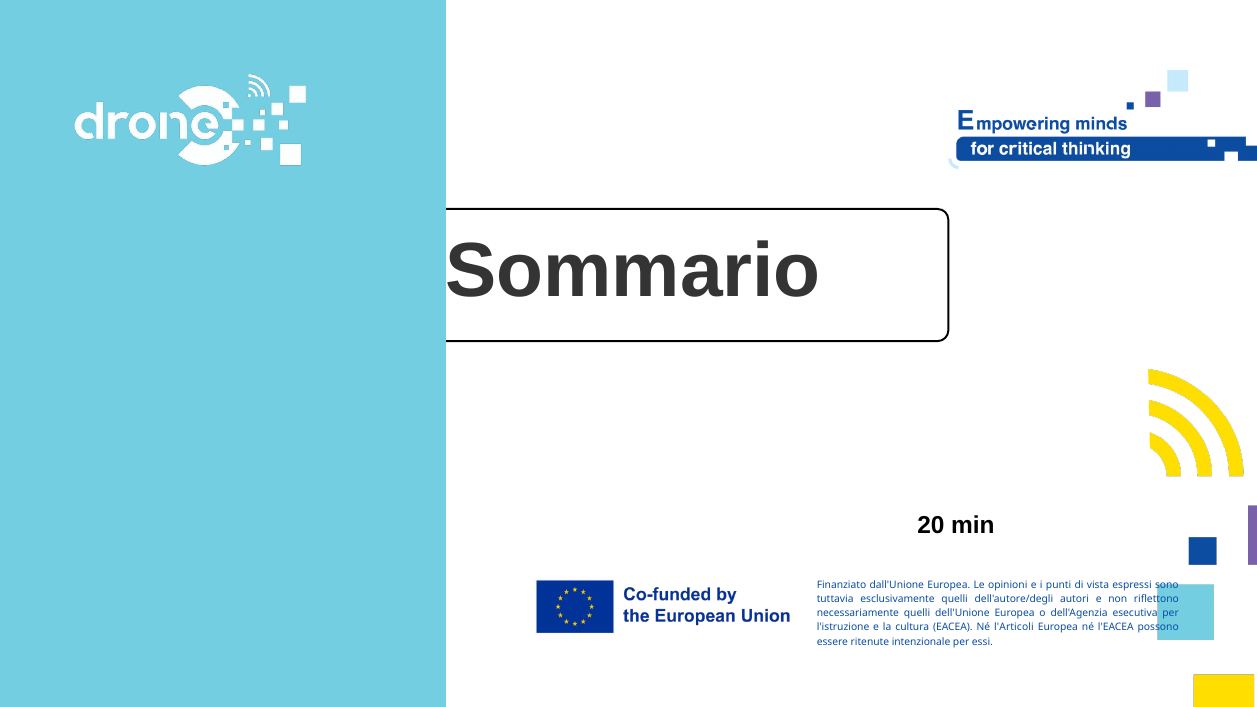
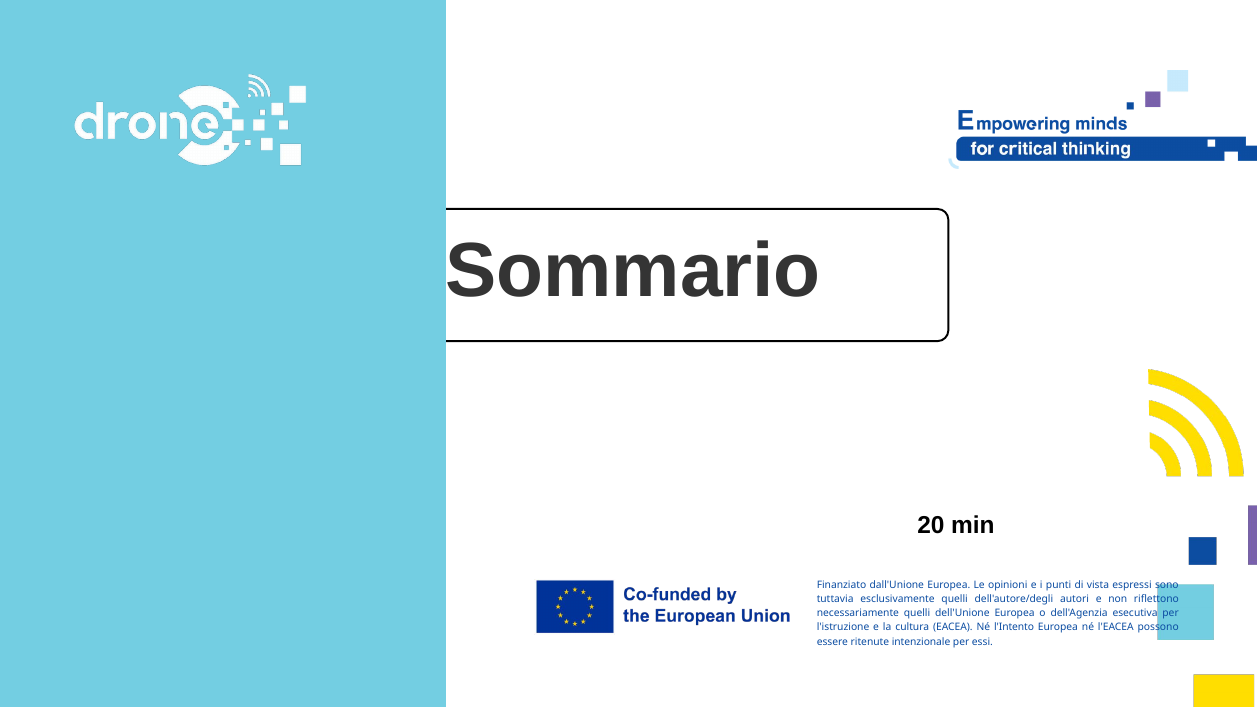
l'Articoli: l'Articoli -> l'Intento (1014, 628)
